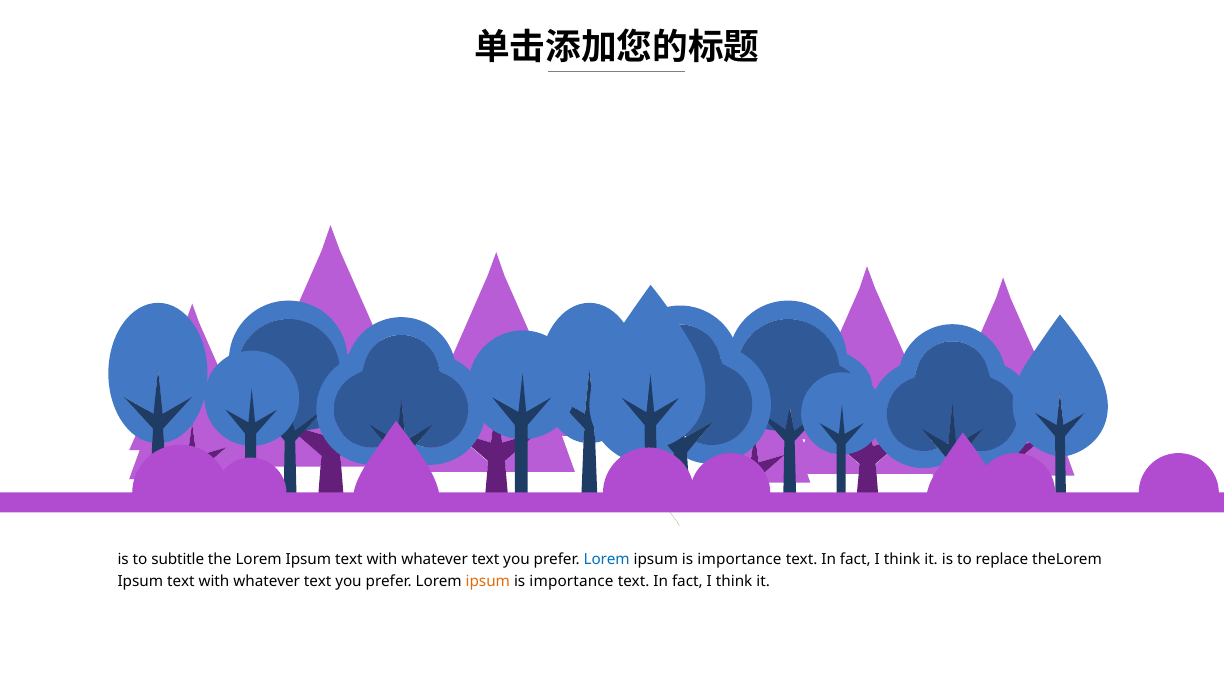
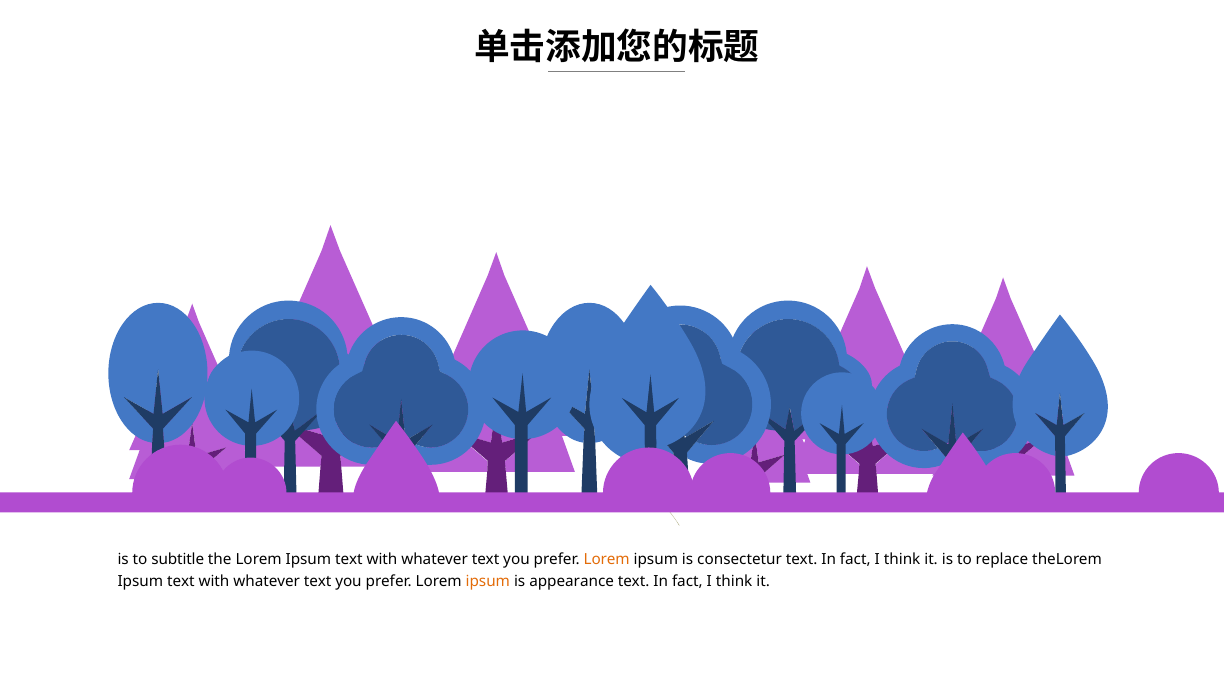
Lorem colour: blue -> orange (607, 559)
importance: importance -> consectetur (740, 559)
importance: importance -> appearance (572, 581)
